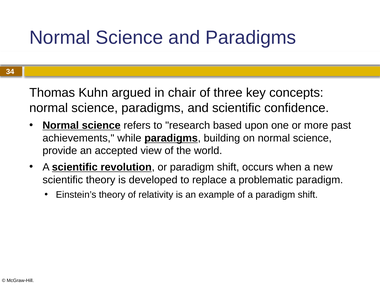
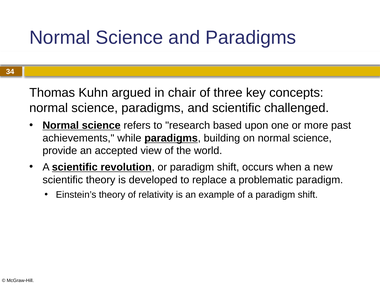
confidence: confidence -> challenged (297, 108)
